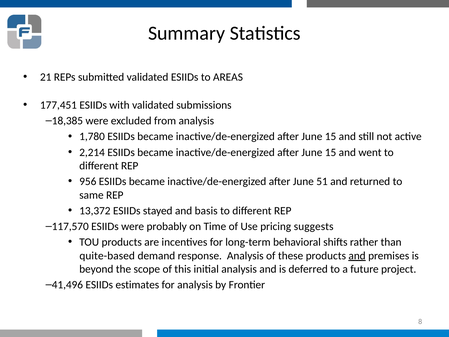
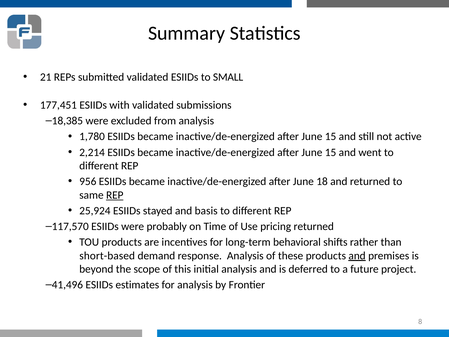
AREAS: AREAS -> SMALL (228, 77)
51: 51 -> 18 (322, 181)
REP underline: none -> present (115, 195)
13,372: 13,372 -> 25,924 (95, 211)
pricing suggests: suggests -> returned (314, 226)
quite-based: quite-based -> short-based (107, 255)
